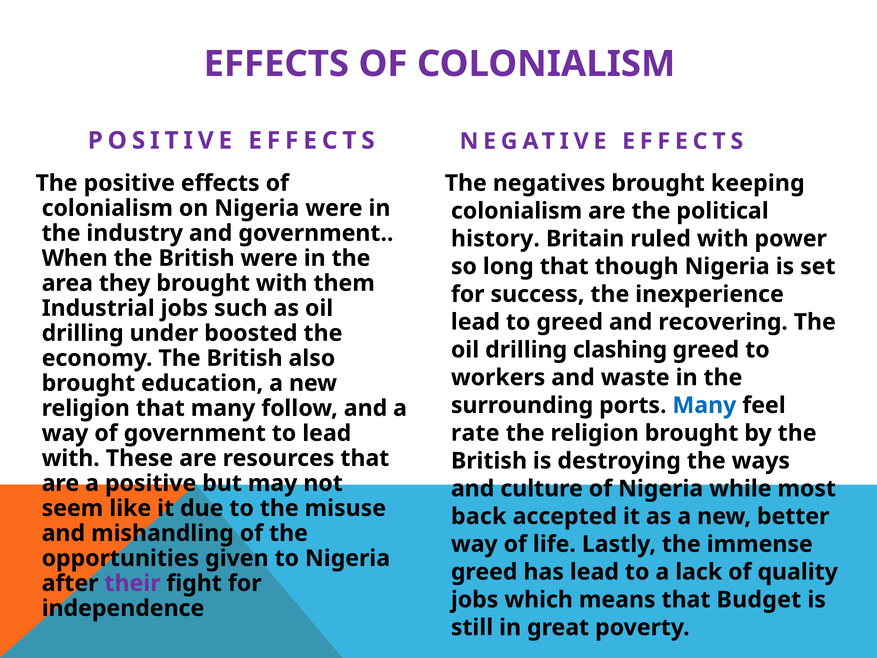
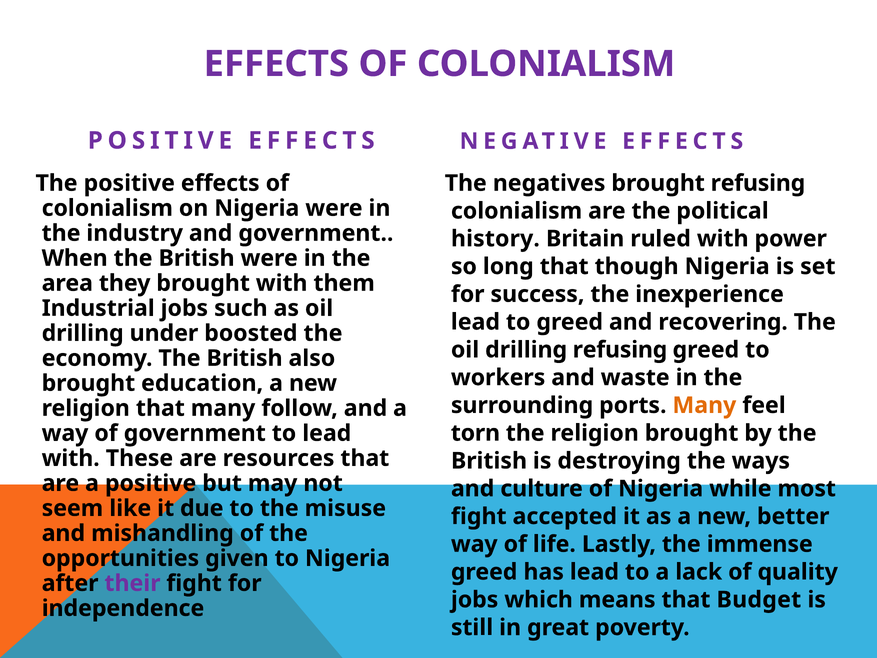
brought keeping: keeping -> refusing (758, 183)
drilling clashing: clashing -> refusing (620, 350)
Many colour: blue -> orange (704, 405)
rate: rate -> torn (475, 433)
back: back -> fight (479, 516)
